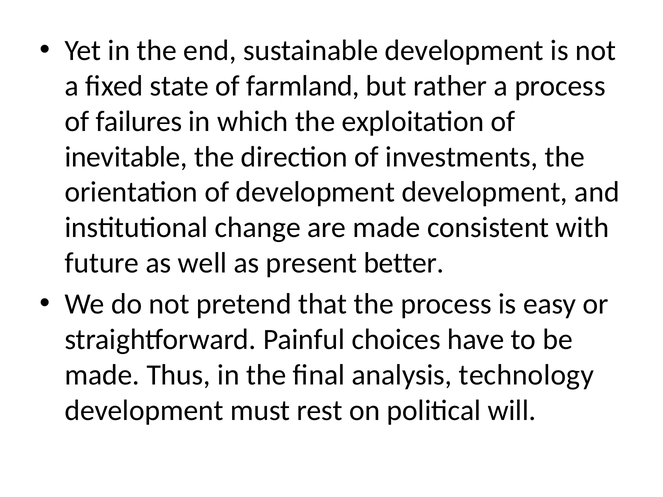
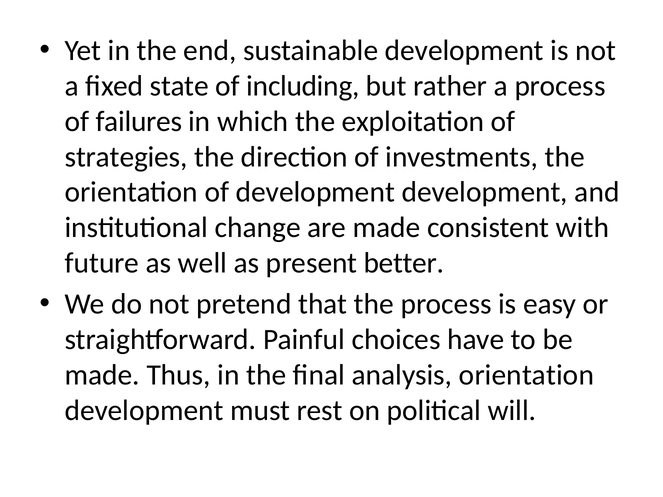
farmland: farmland -> including (303, 86)
inevitable: inevitable -> strategies (126, 157)
analysis technology: technology -> orientation (526, 375)
